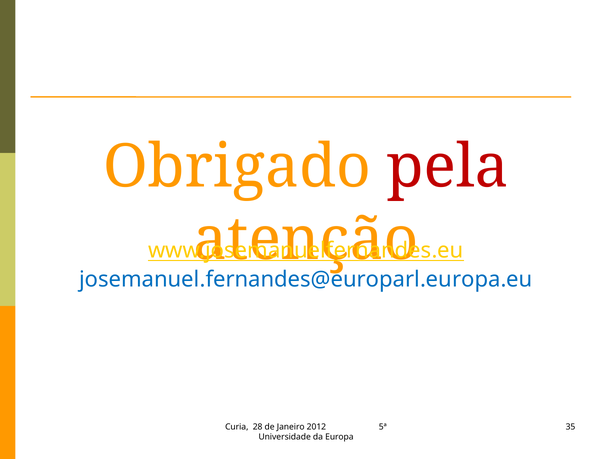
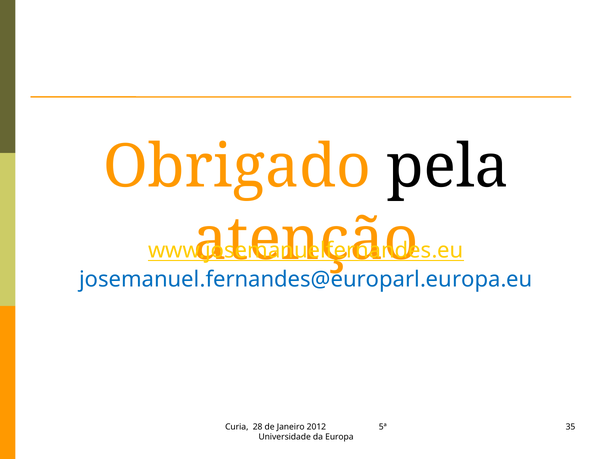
pela colour: red -> black (448, 167)
